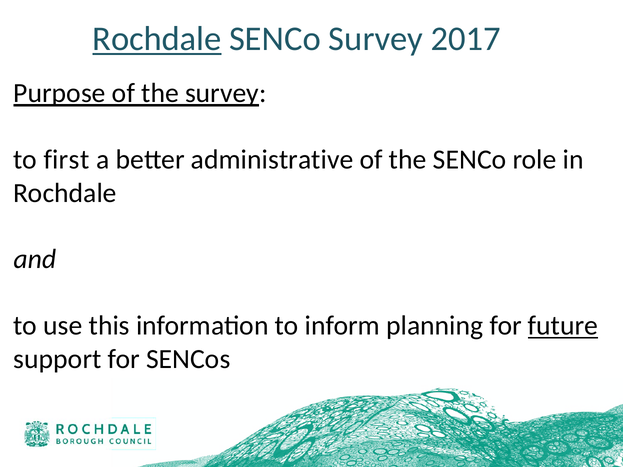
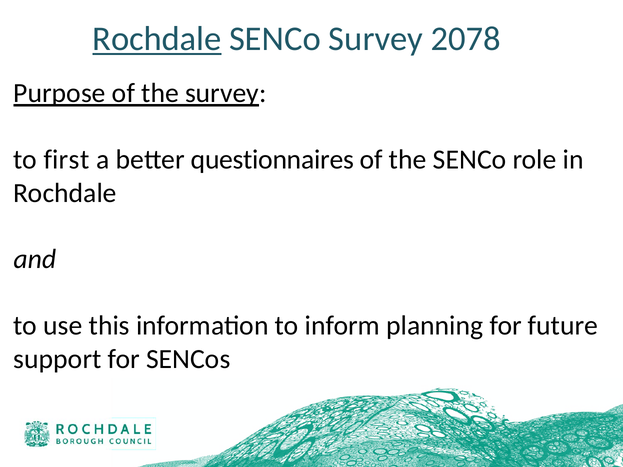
2017: 2017 -> 2078 (466, 39)
administrative: administrative -> questionnaires (272, 160)
future underline: present -> none (563, 326)
